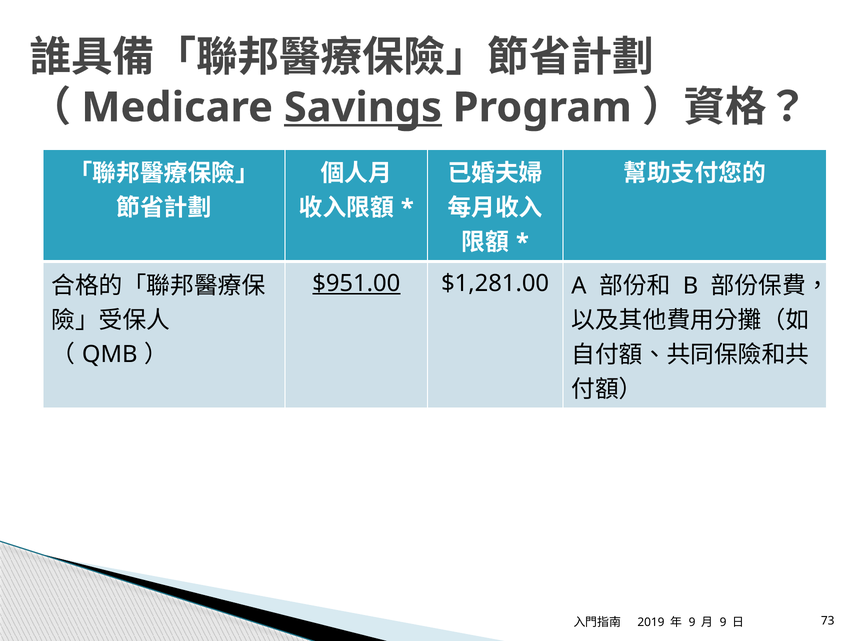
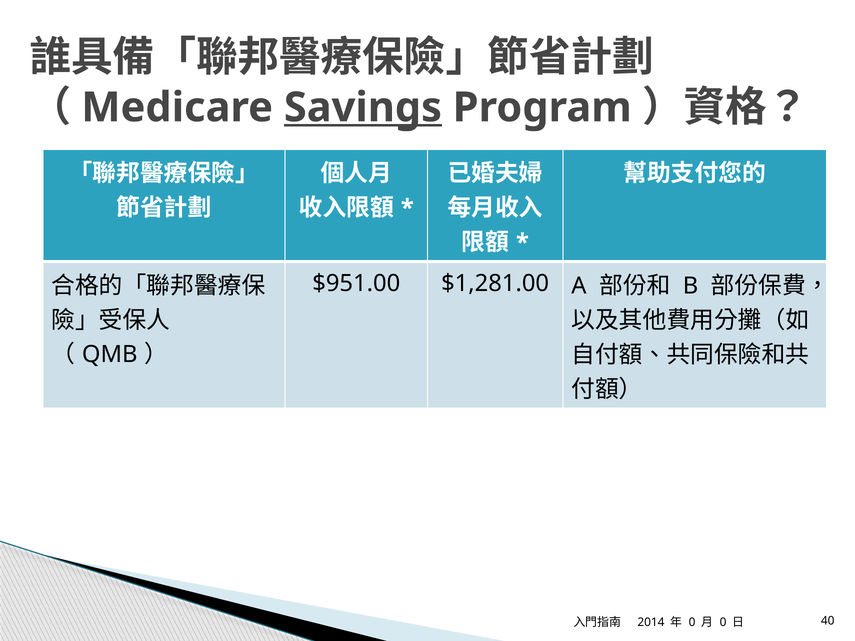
$951.00 underline: present -> none (356, 284)
73: 73 -> 40 (828, 621)
2019: 2019 -> 2014 (651, 623)
9: 9 -> 0 (692, 623)
9: 9 -> 0 (723, 623)
